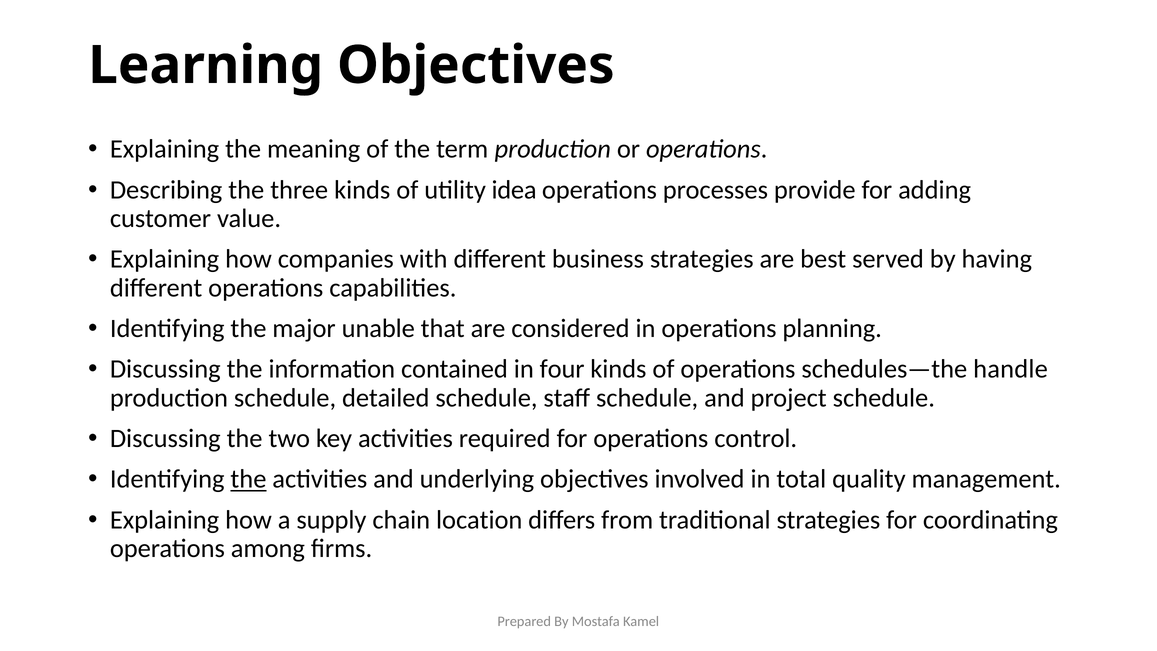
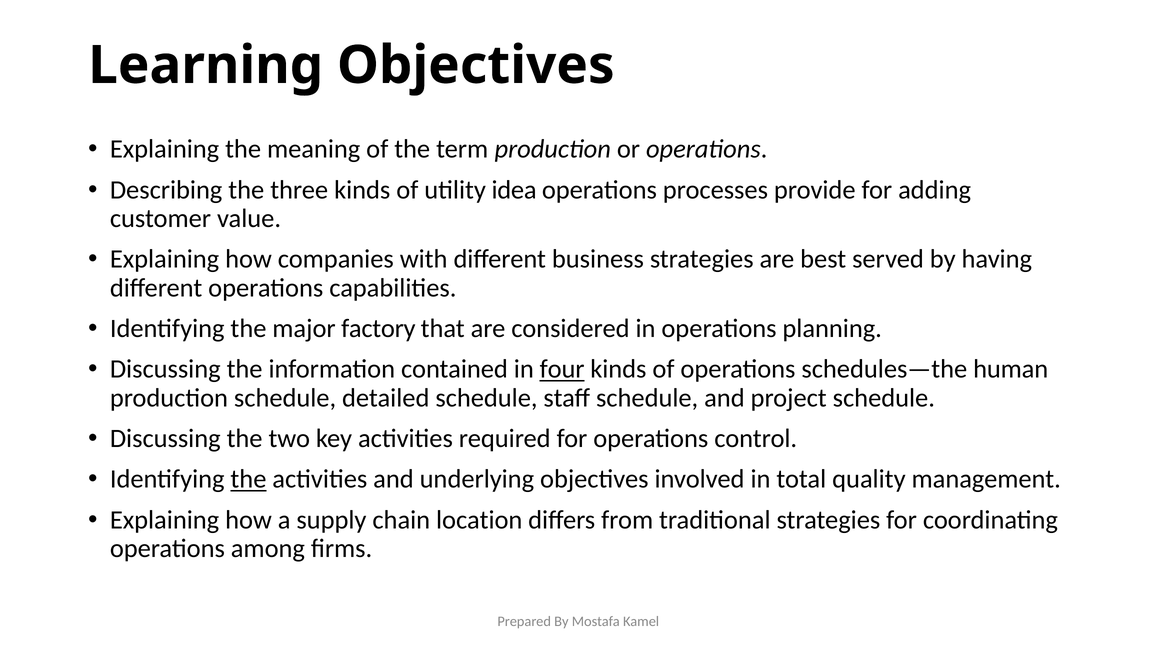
unable: unable -> factory (378, 328)
four underline: none -> present (562, 369)
handle: handle -> human (1011, 369)
